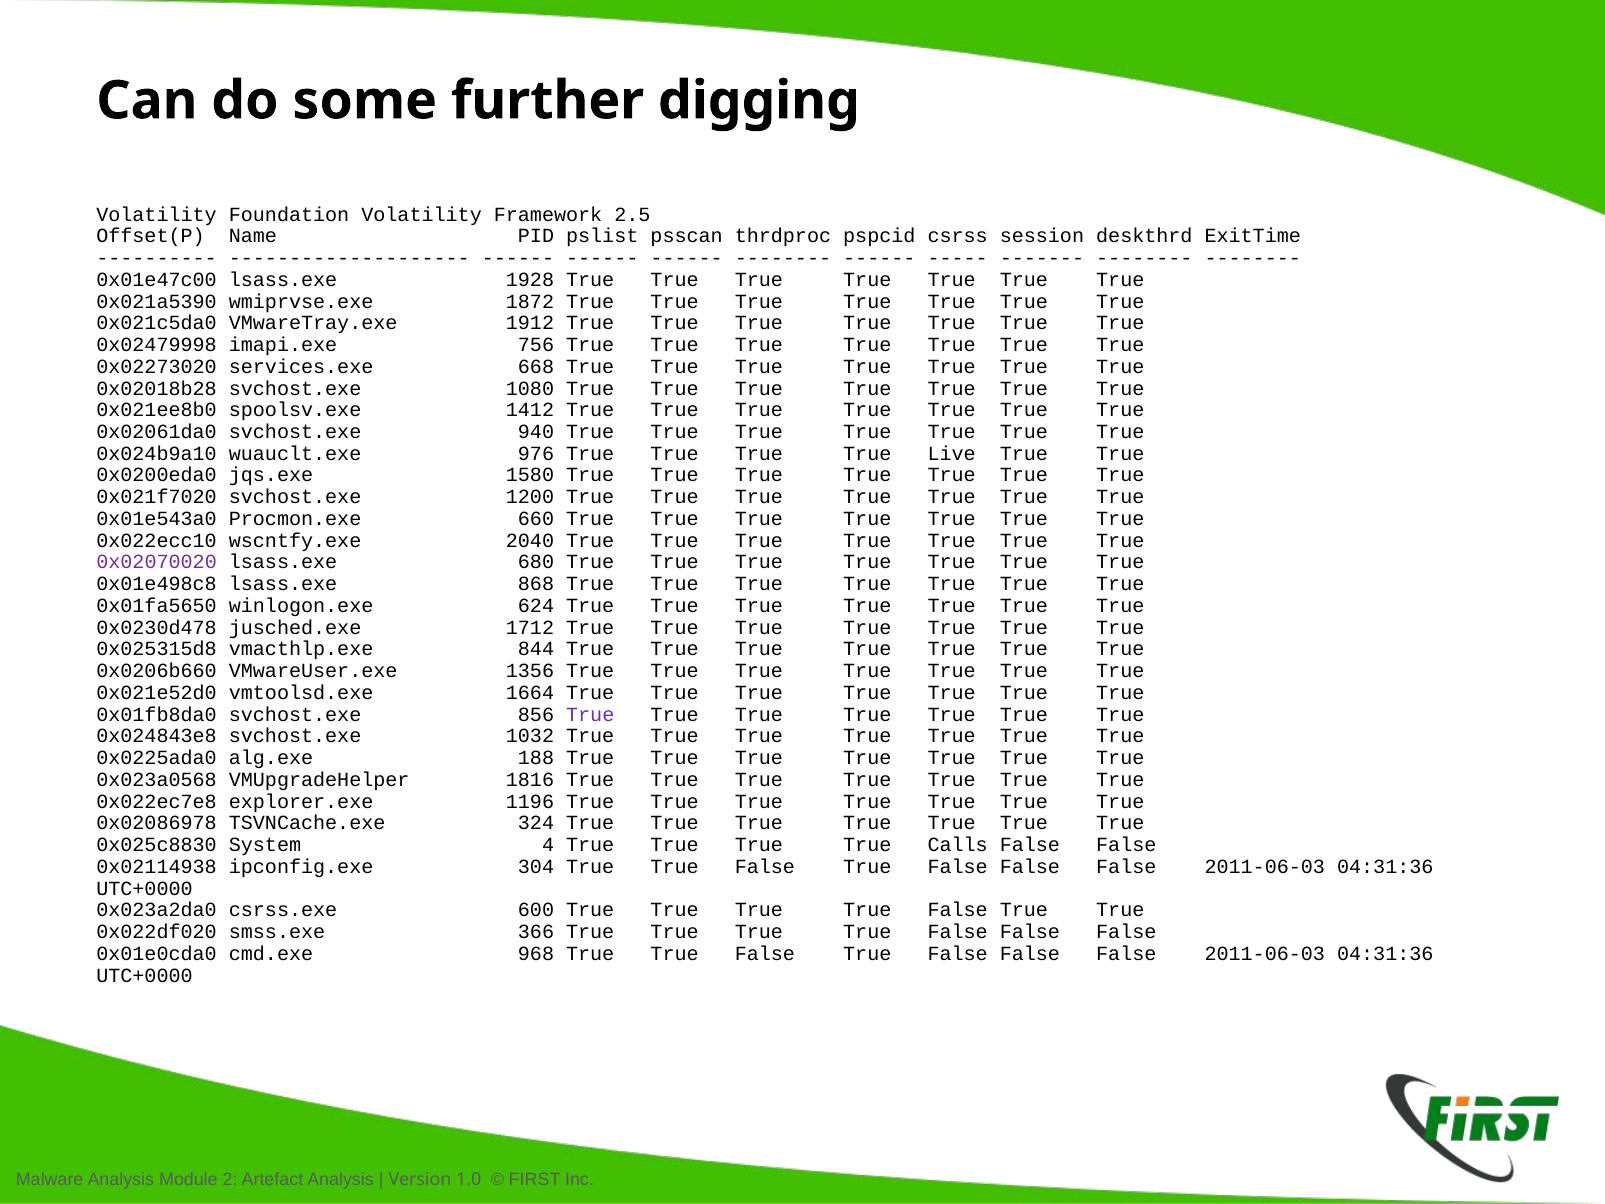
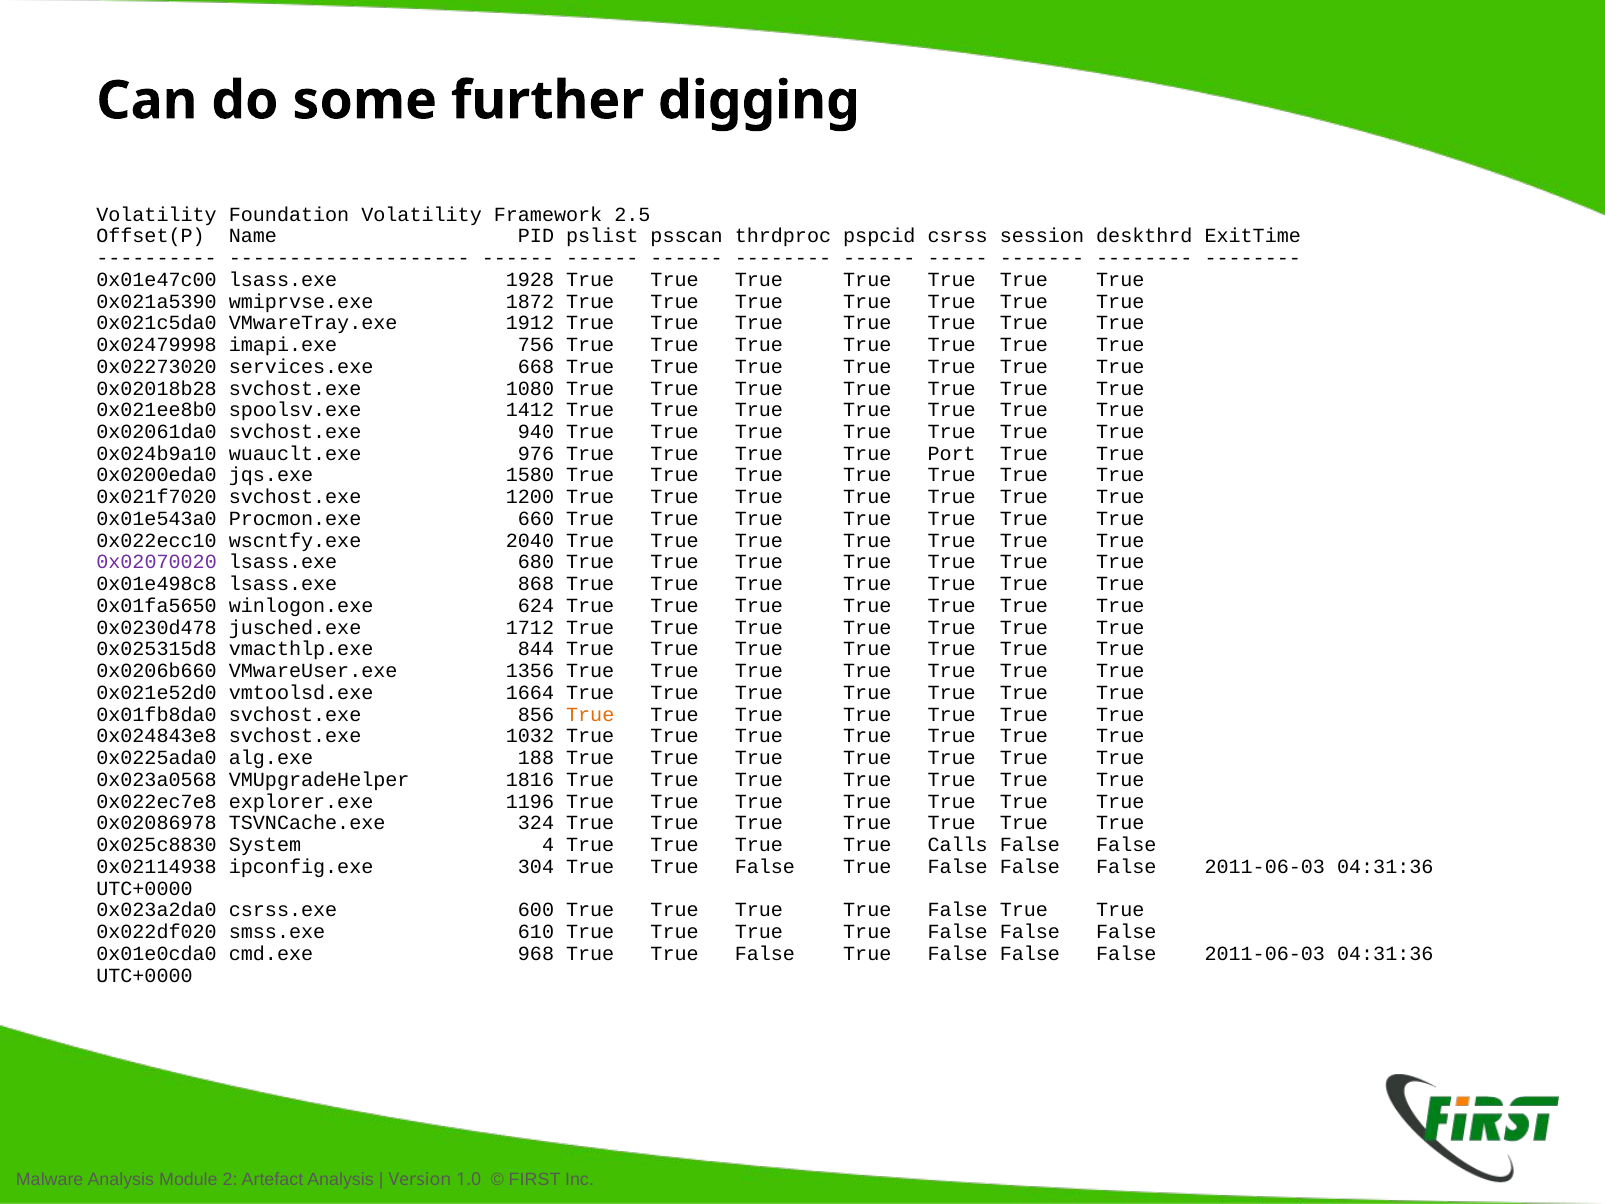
Live: Live -> Port (952, 454)
True colour: purple -> orange (590, 714)
366: 366 -> 610 (536, 932)
